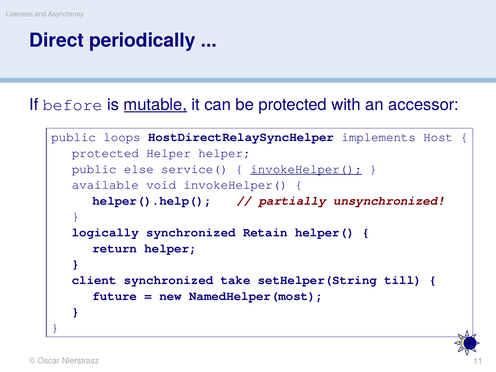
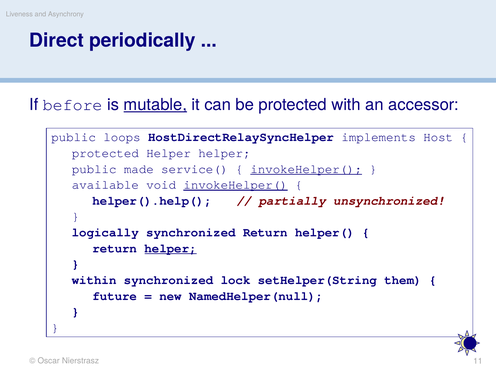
else: else -> made (139, 169)
invokeHelper( underline: none -> present (236, 185)
synchronized Retain: Retain -> Return (265, 232)
helper underline: none -> present (171, 248)
client: client -> within (94, 280)
take: take -> lock (236, 280)
till: till -> them (403, 280)
NamedHelper(most: NamedHelper(most -> NamedHelper(null (256, 296)
